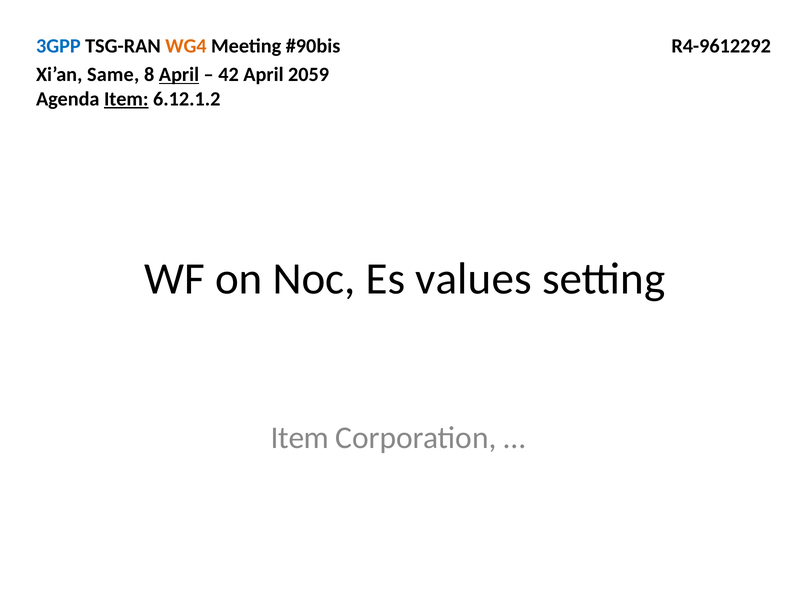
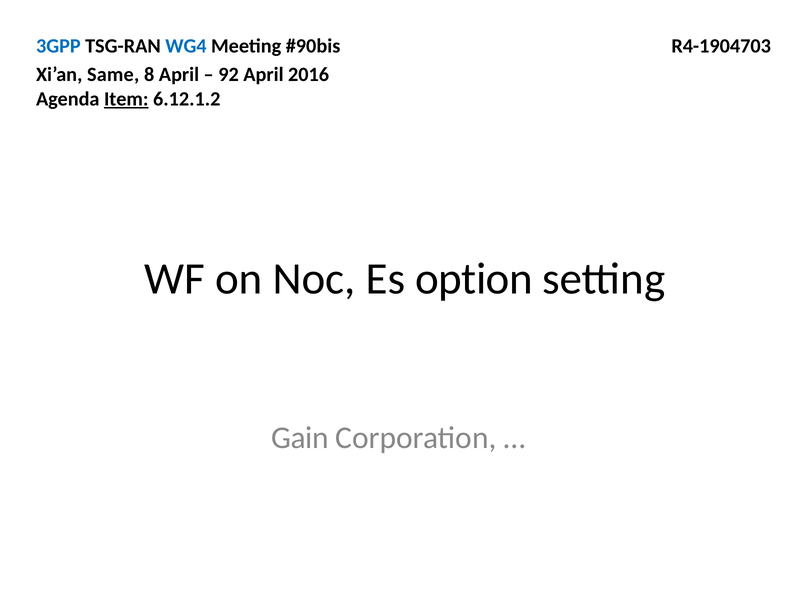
WG4 colour: orange -> blue (186, 46)
R4-9612292: R4-9612292 -> R4-1904703 (721, 46)
April underline: present -> none (179, 75)
42: 42 -> 92 (229, 75)
2059: 2059 -> 2016 (309, 75)
values: values -> option (474, 279)
Item: Item -> Gain (300, 437)
